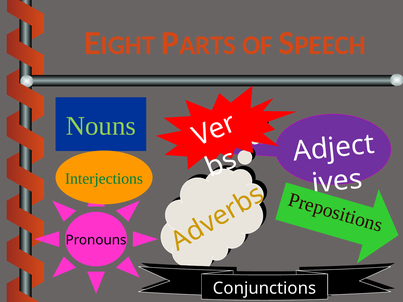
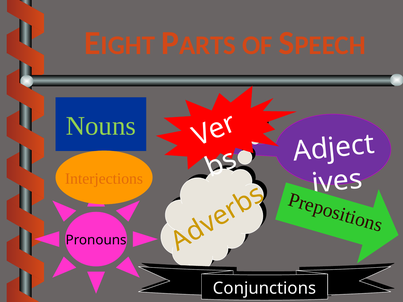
Interjections colour: green -> orange (104, 179)
